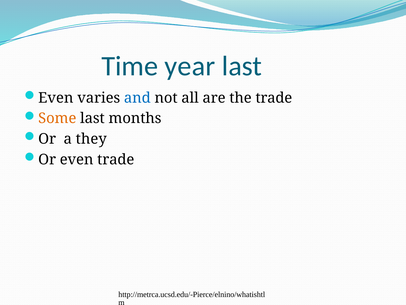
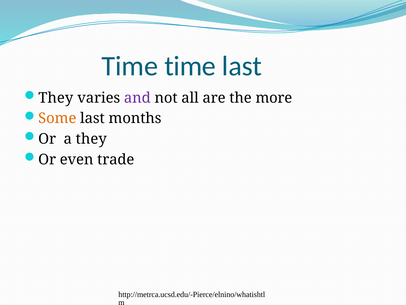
Time year: year -> time (190, 66)
Even: Even -> They (56, 98)
and colour: blue -> purple (137, 98)
the trade: trade -> more (274, 98)
